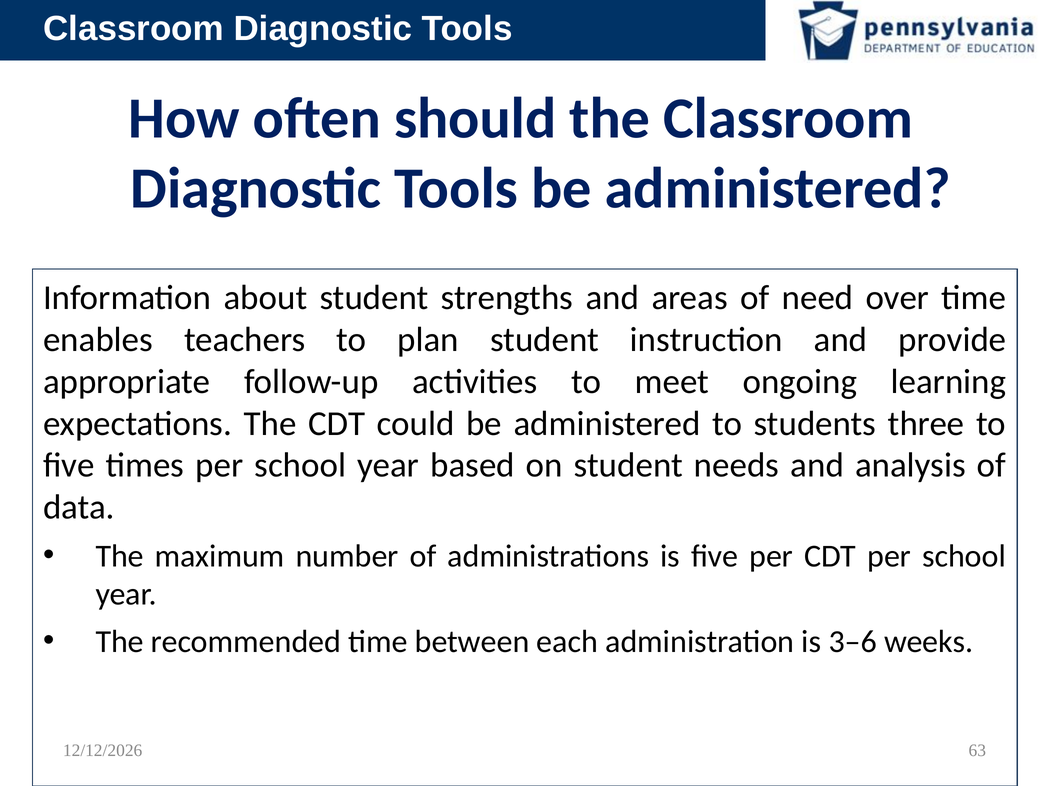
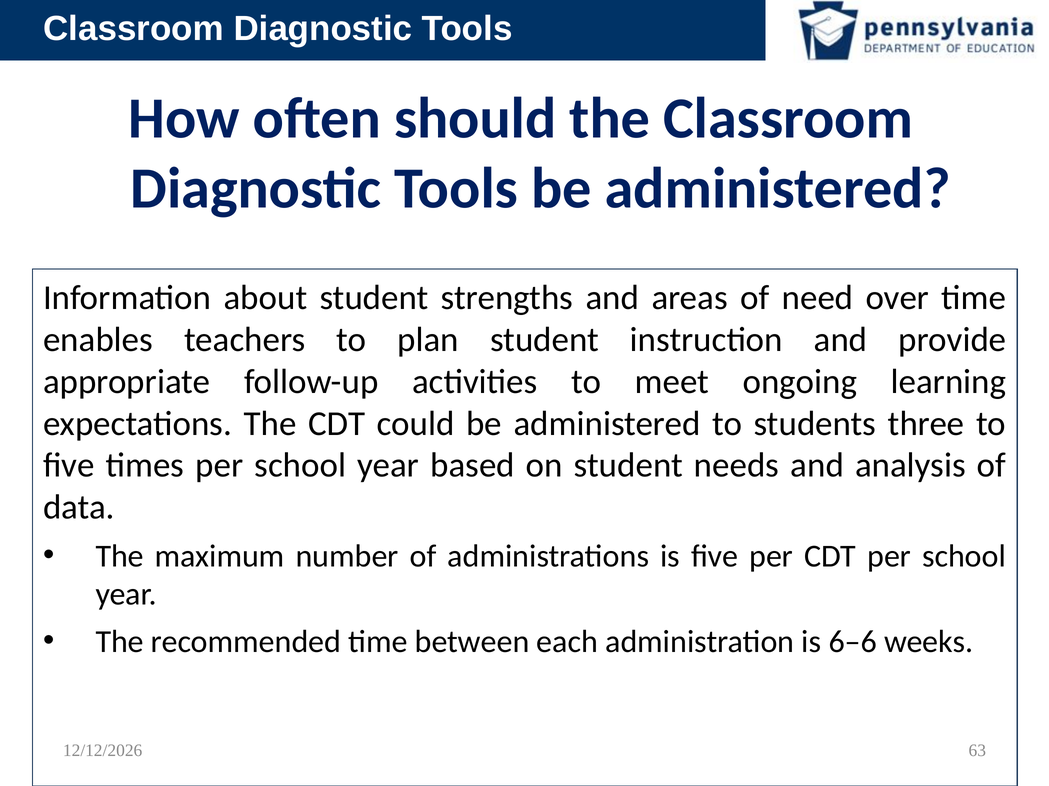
3–6: 3–6 -> 6–6 (853, 642)
